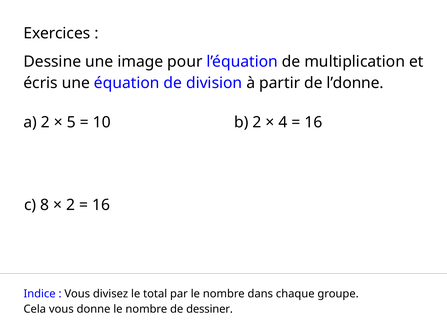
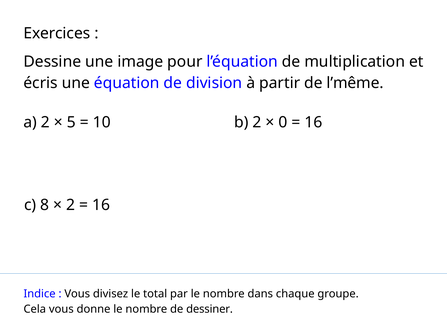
l’donne: l’donne -> l’même (355, 83)
4: 4 -> 0 (283, 122)
